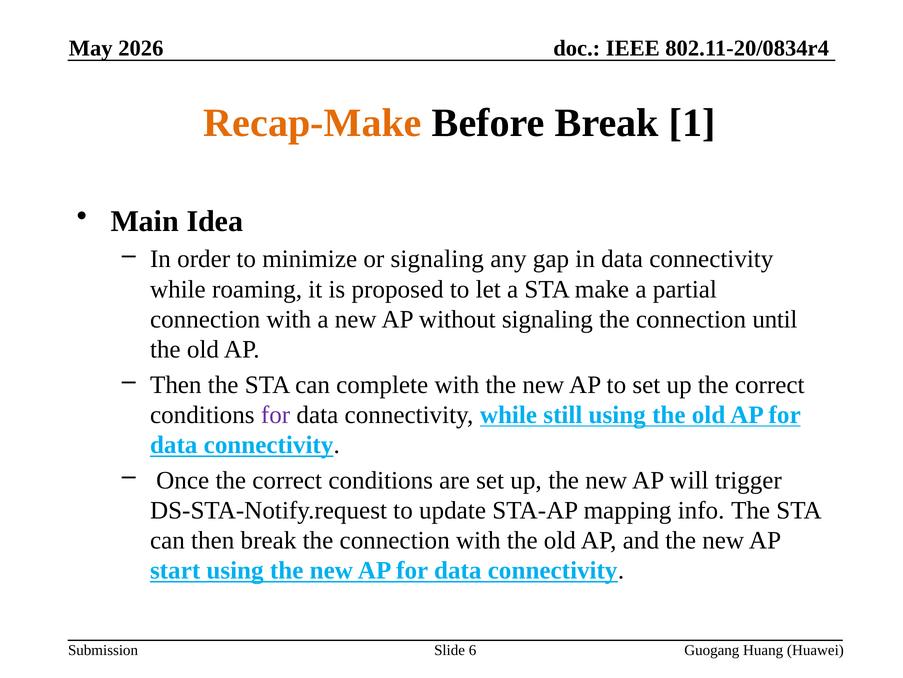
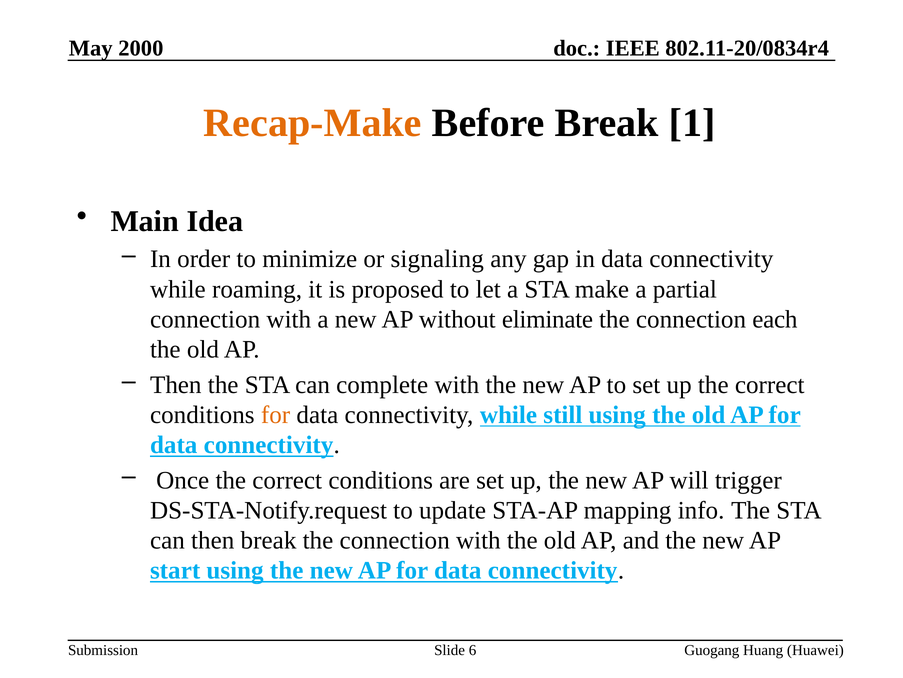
2026: 2026 -> 2000 (141, 48)
without signaling: signaling -> eliminate (547, 319)
until: until -> each (775, 319)
for colour: purple -> orange (276, 414)
